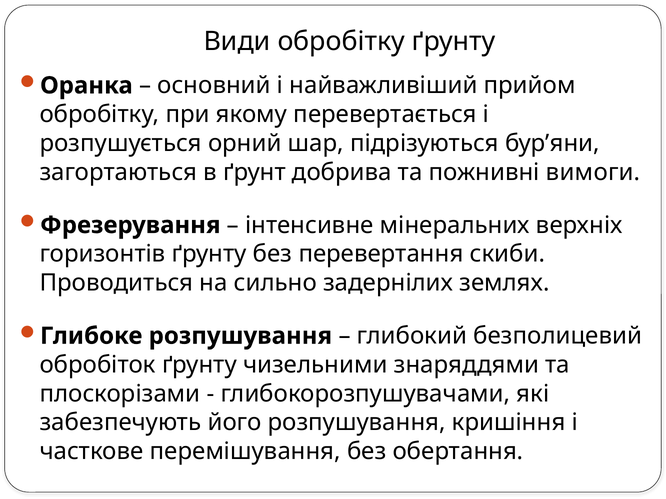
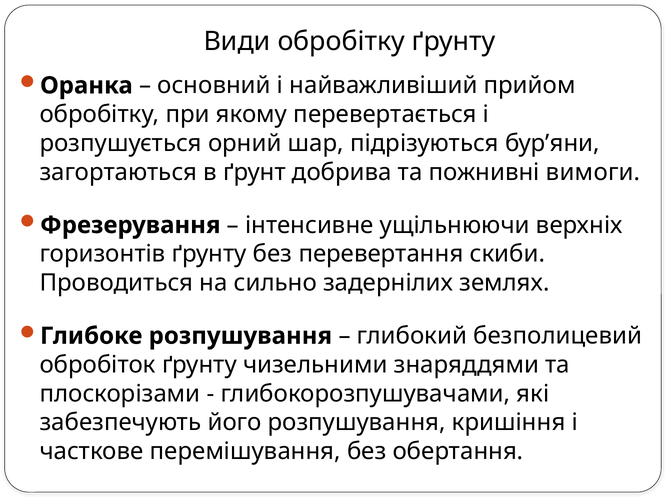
мінеральних: мінеральних -> ущільнюючи (455, 225)
